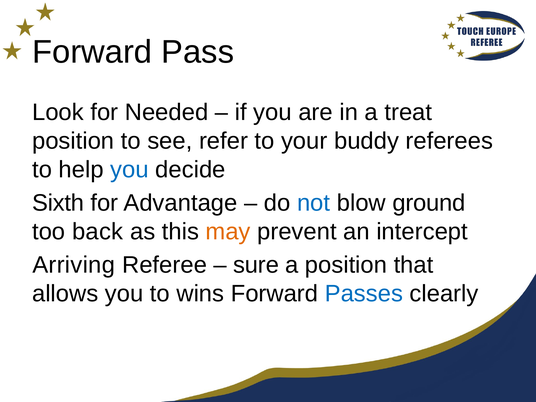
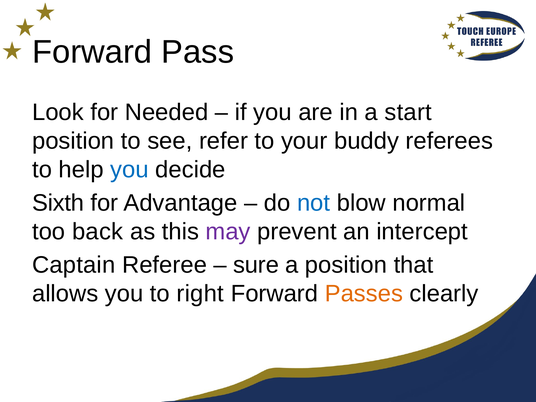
treat: treat -> start (408, 112)
ground: ground -> normal (429, 203)
may colour: orange -> purple (228, 232)
Arriving: Arriving -> Captain (74, 265)
wins: wins -> right (200, 294)
Passes colour: blue -> orange (364, 294)
